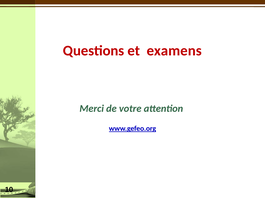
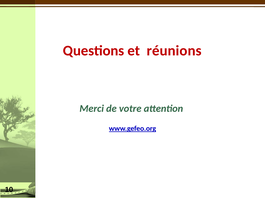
examens: examens -> réunions (174, 51)
